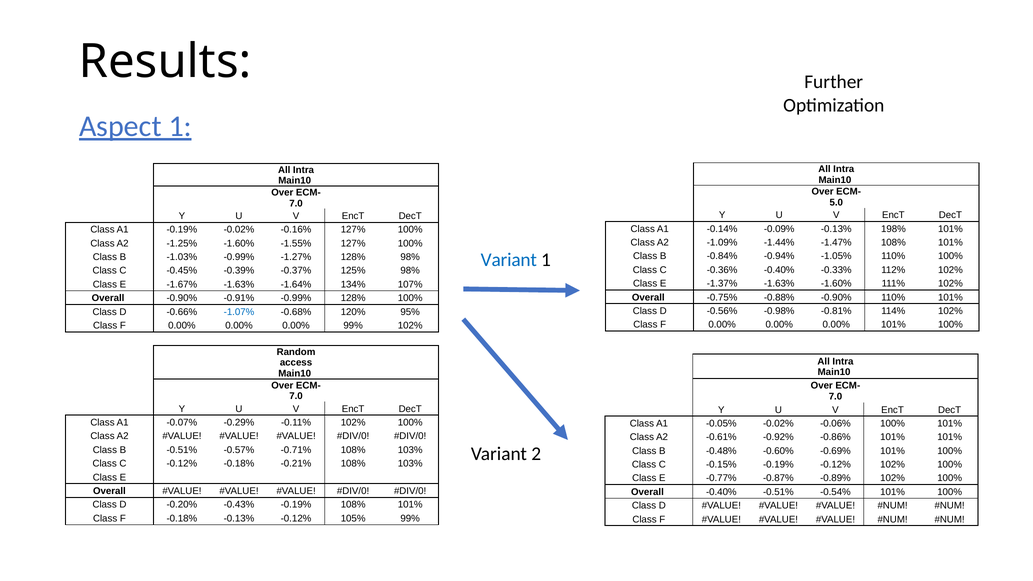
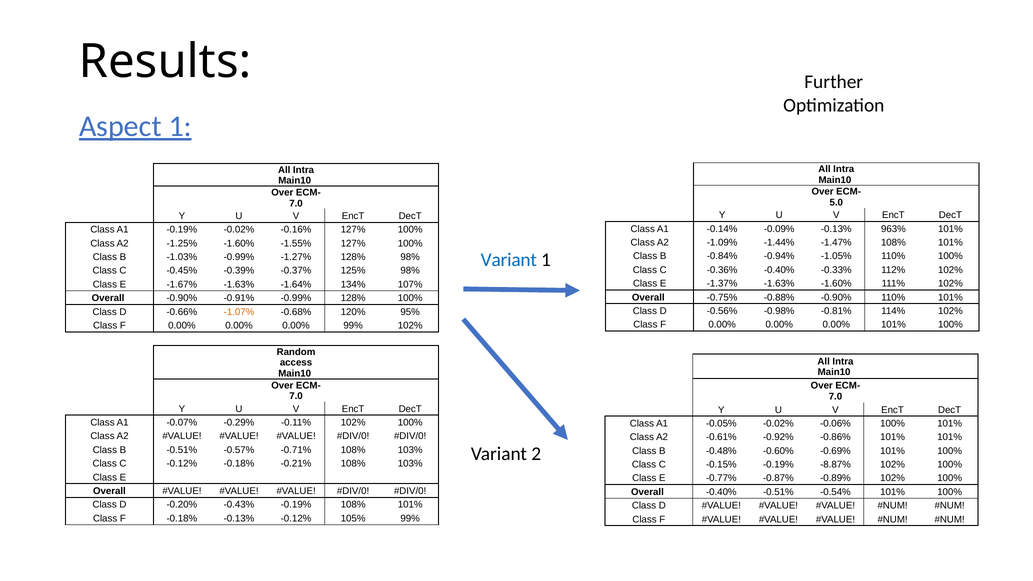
198%: 198% -> 963% (893, 229)
-1.07% colour: blue -> orange (239, 312)
-0.19% -0.12%: -0.12% -> -8.87% (835, 465)
